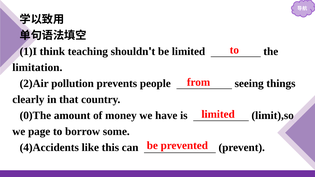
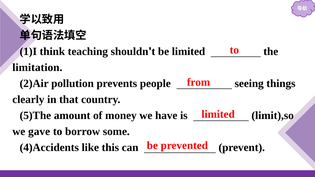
0)The: 0)The -> 5)The (35, 115)
page: page -> gave (39, 131)
